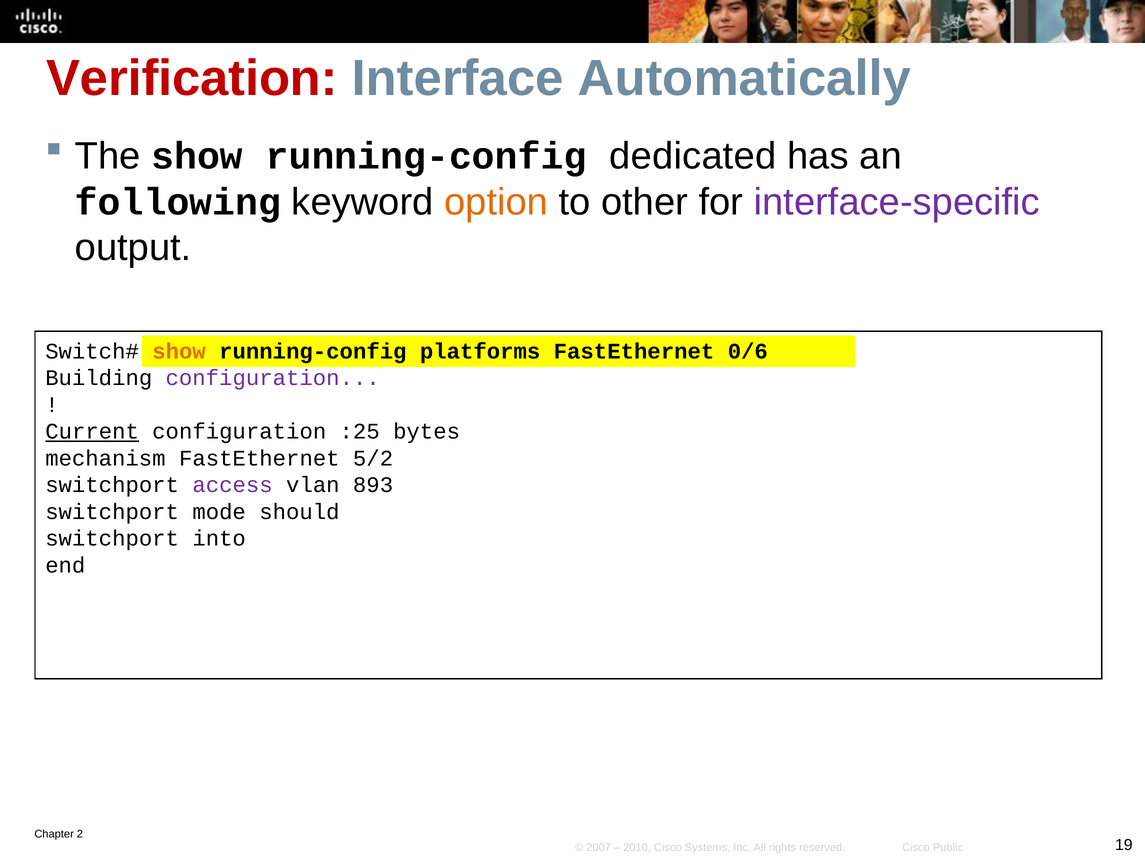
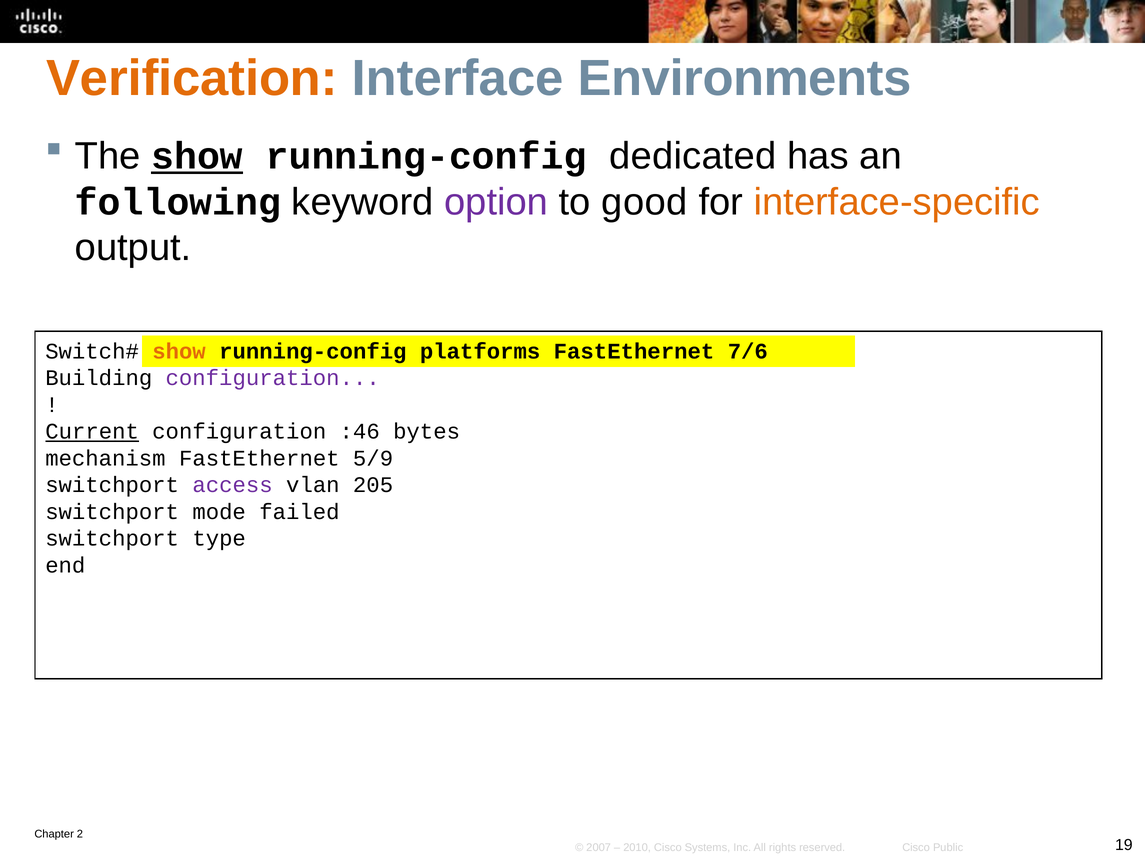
Verification colour: red -> orange (192, 79)
Automatically: Automatically -> Environments (745, 79)
show underline: none -> present (197, 156)
option colour: orange -> purple (496, 202)
other: other -> good (644, 202)
interface-specific colour: purple -> orange (897, 202)
0/6: 0/6 -> 7/6 (748, 352)
:25: :25 -> :46 (360, 432)
5/2: 5/2 -> 5/9 (373, 459)
893: 893 -> 205 (373, 486)
should: should -> failed (299, 512)
into: into -> type (219, 539)
